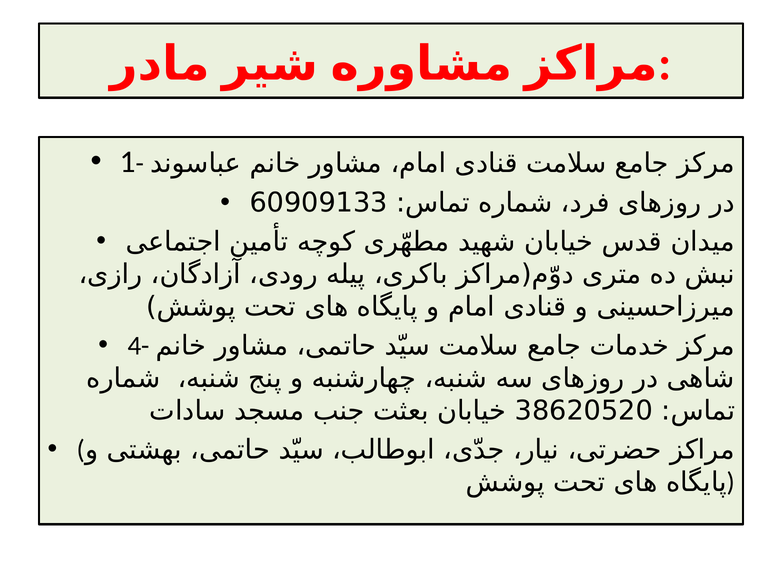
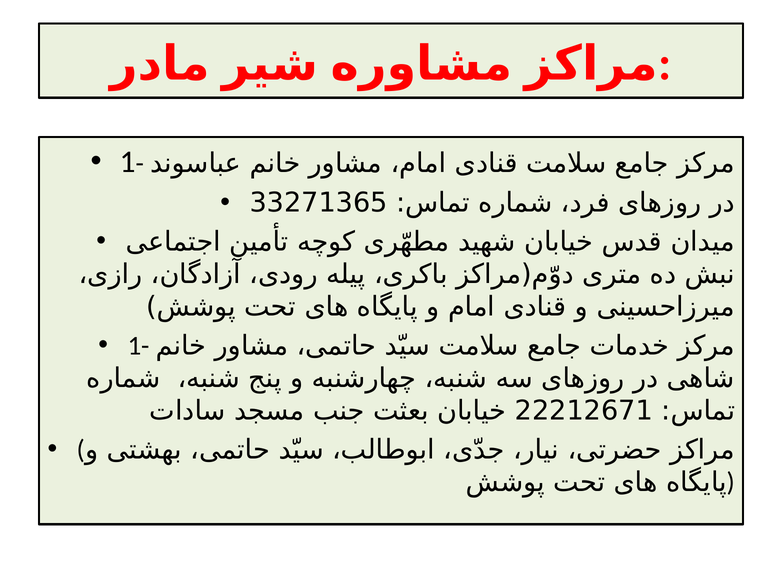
60909133: 60909133 -> 33271365 (319, 203)
4-: 4- -> 1- (139, 345)
38620520: 38620520 -> 22212671 (584, 410)
